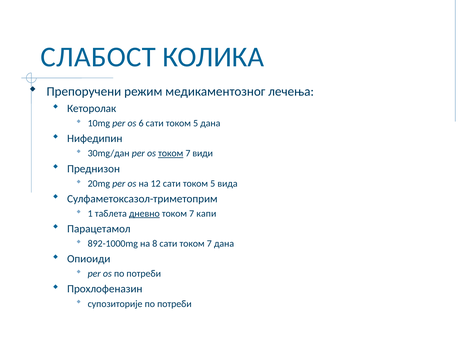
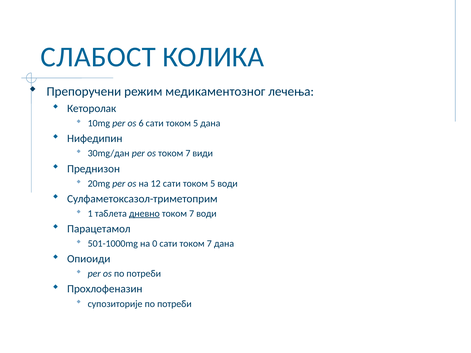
током underline: present -> none (171, 154)
5 вида: вида -> води (228, 184)
7 капи: капи -> води (206, 214)
892-1000mg: 892-1000mg -> 501-1000mg (113, 244)
8: 8 -> 0 (155, 244)
